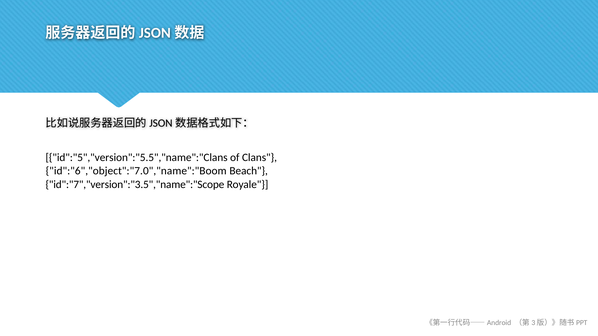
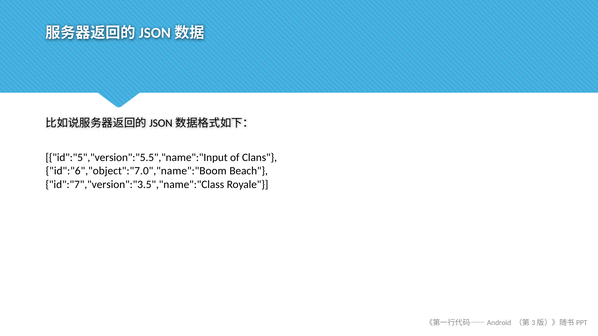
id":"5","version":"5.5","name":"Clans: id":"5","version":"5.5","name":"Clans -> id":"5","version":"5.5","name":"Input (137, 158)
id":"7","version":"3.5","name":"Scope: id":"7","version":"3.5","name":"Scope -> id":"7","version":"3.5","name":"Class (135, 185)
